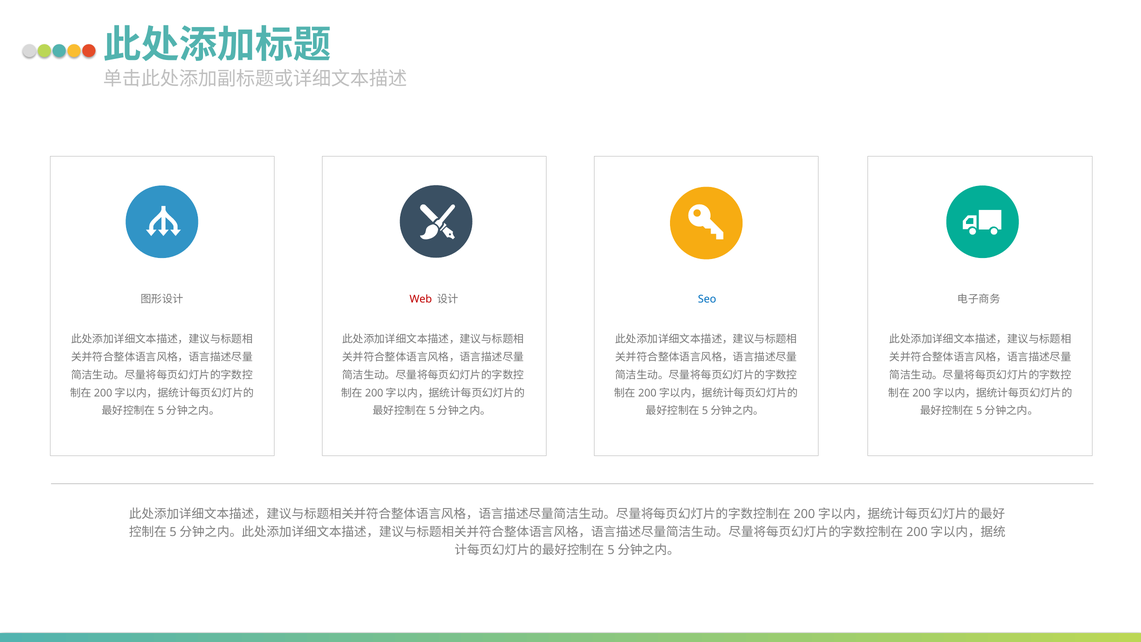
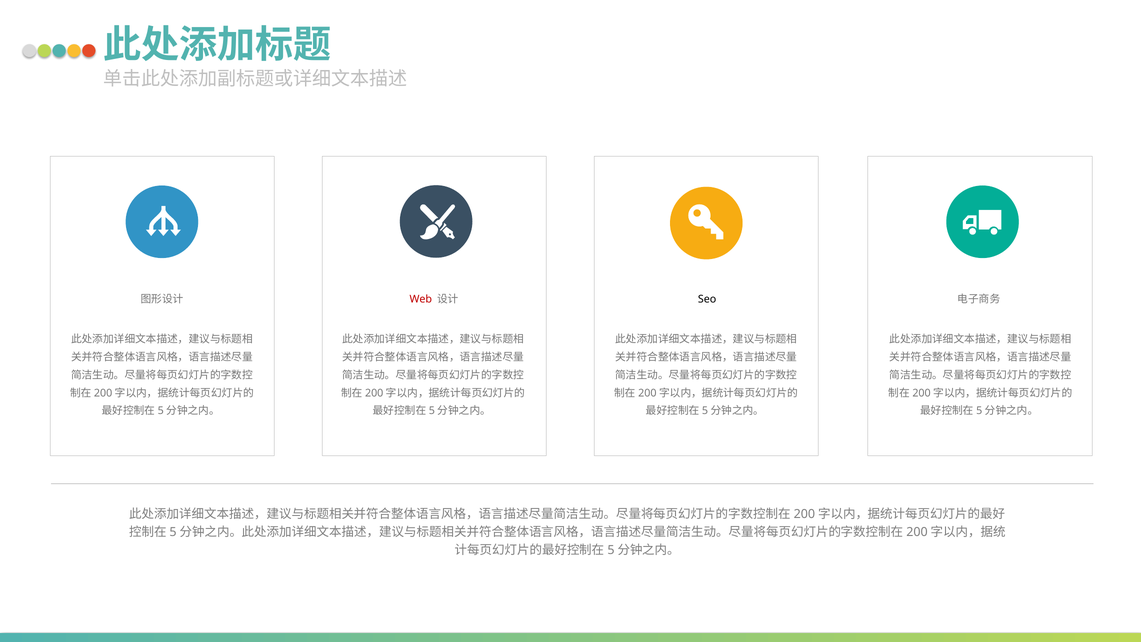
Seo colour: blue -> black (707, 299)
